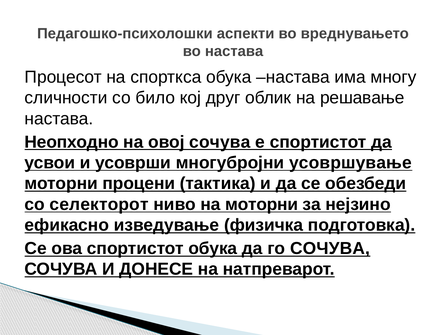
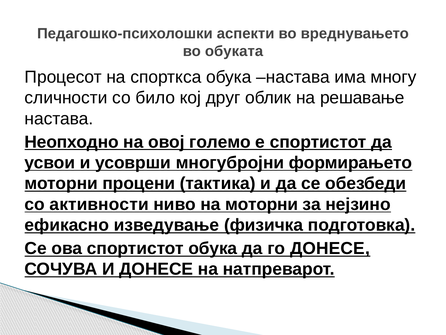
во настава: настава -> обуката (234, 51)
овој сочува: сочува -> големо (220, 142)
усовршување: усовршување -> формирањето (351, 163)
селекторот: селекторот -> активности (99, 204)
го СОЧУВА: СОЧУВА -> ДОНЕСЕ (330, 248)
